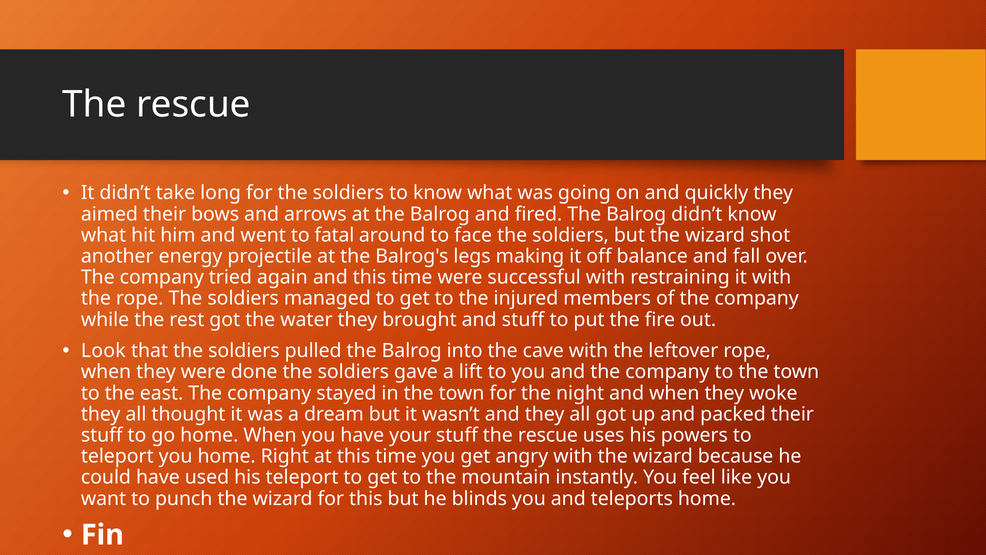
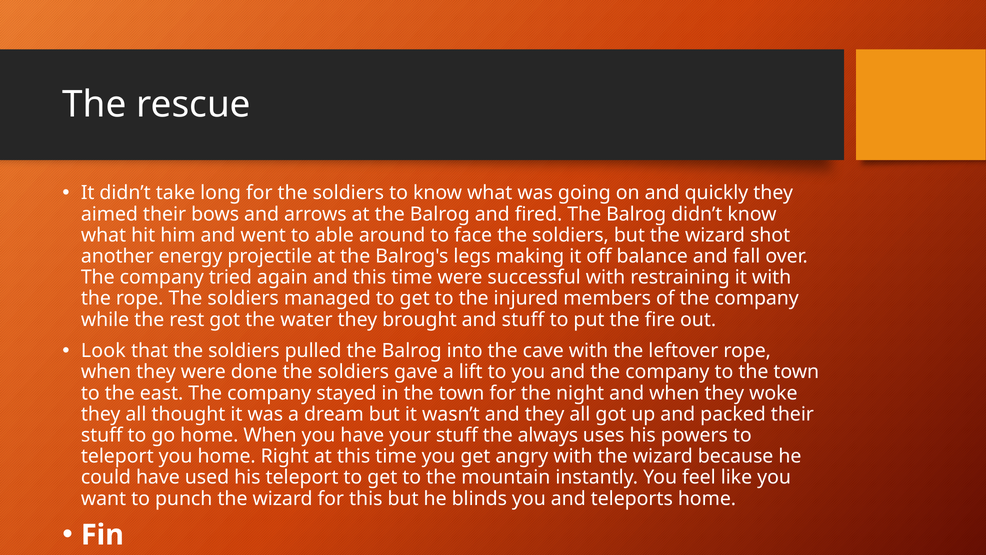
fatal: fatal -> able (334, 235)
stuff the rescue: rescue -> always (548, 435)
